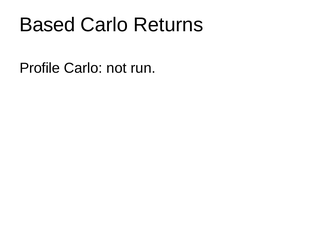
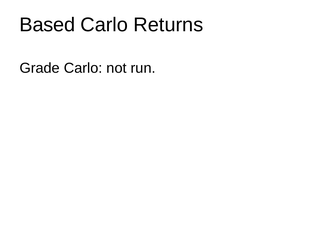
Profile: Profile -> Grade (40, 68)
